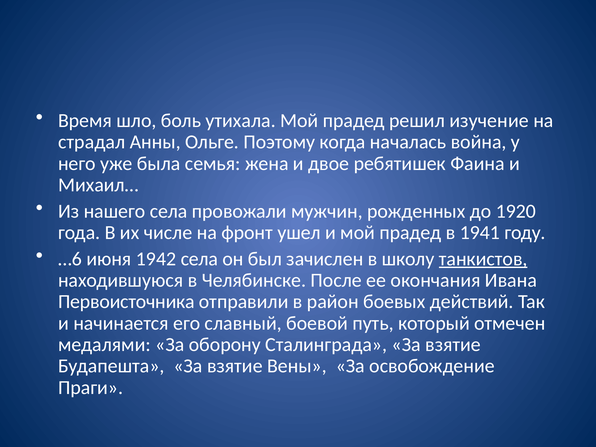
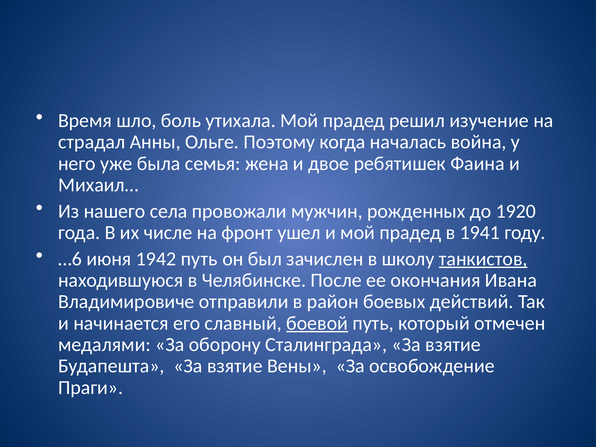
1942 села: села -> путь (199, 259)
Первоисточника: Первоисточника -> Владимировиче (126, 302)
боевой underline: none -> present (317, 323)
